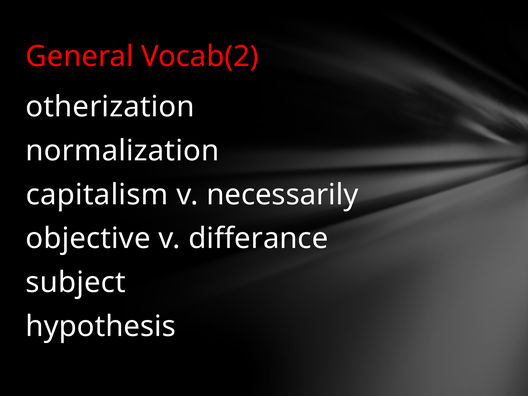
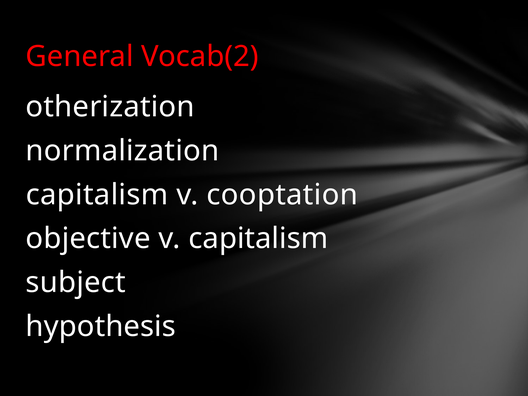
necessarily: necessarily -> cooptation (282, 195)
v differance: differance -> capitalism (258, 239)
